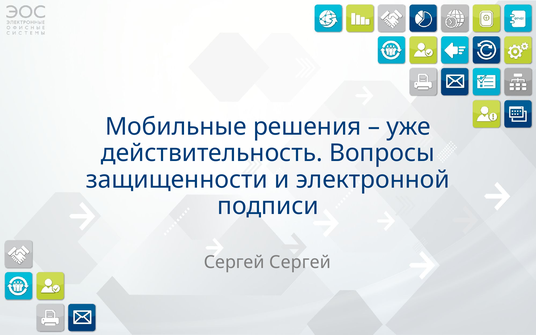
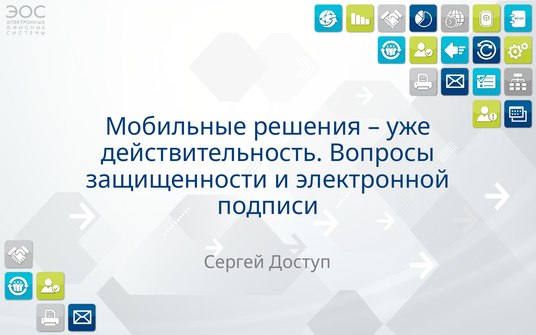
Сергей Сергей: Сергей -> Доступ (300, 262)
